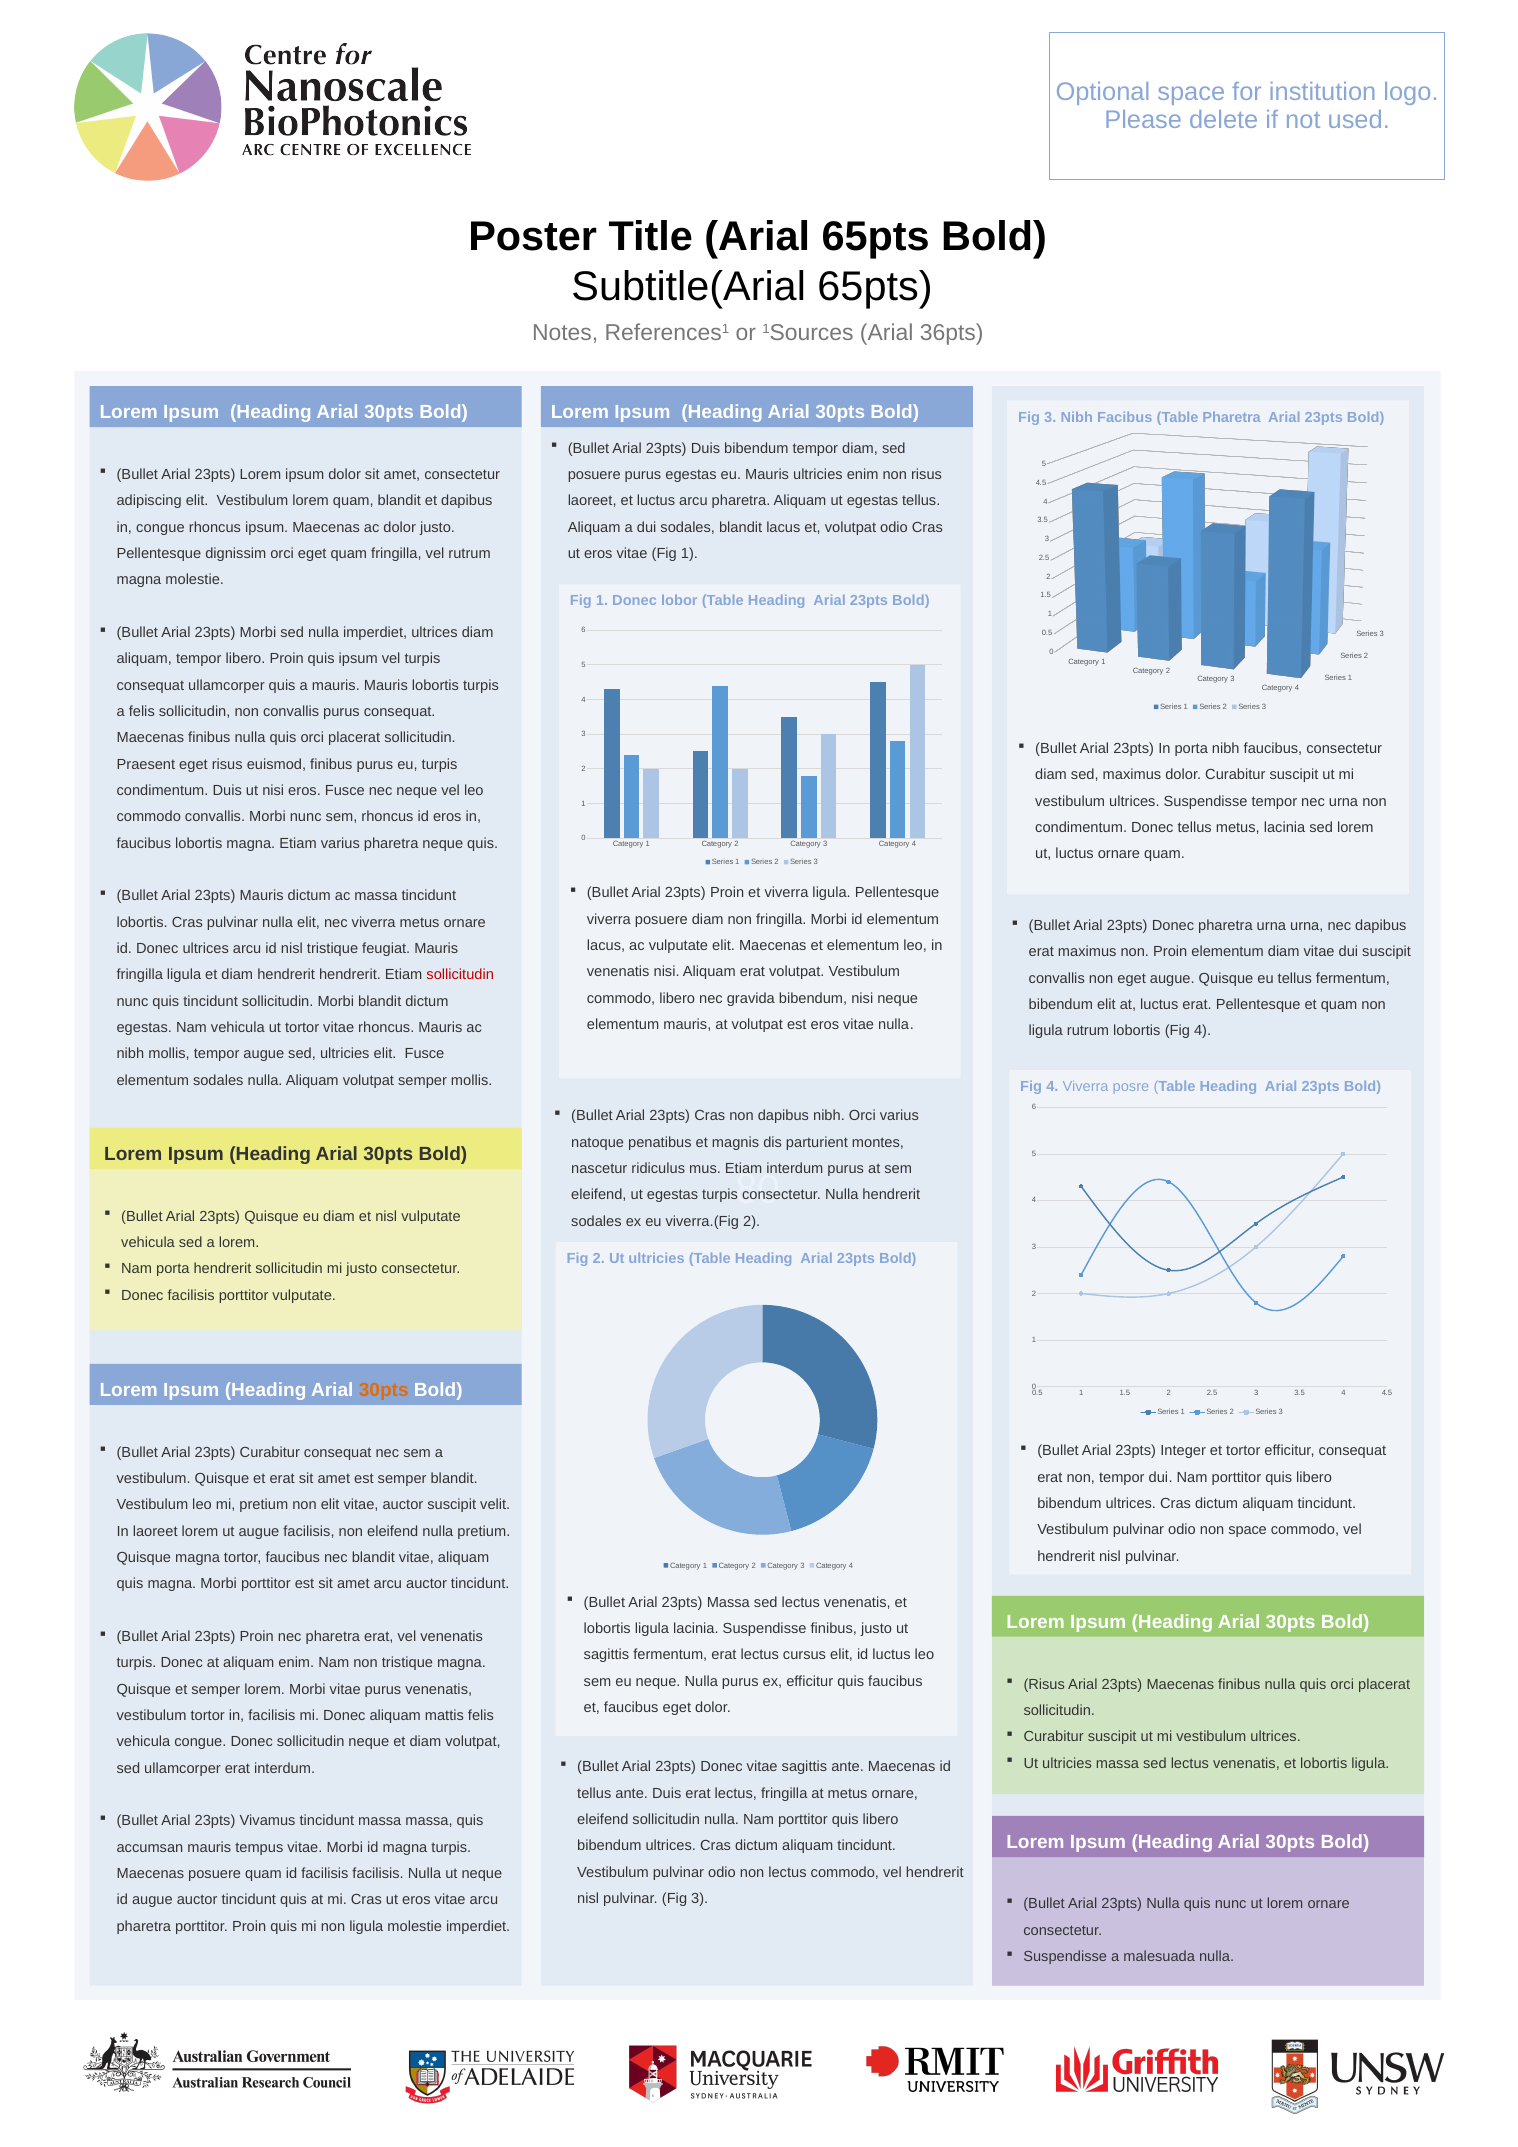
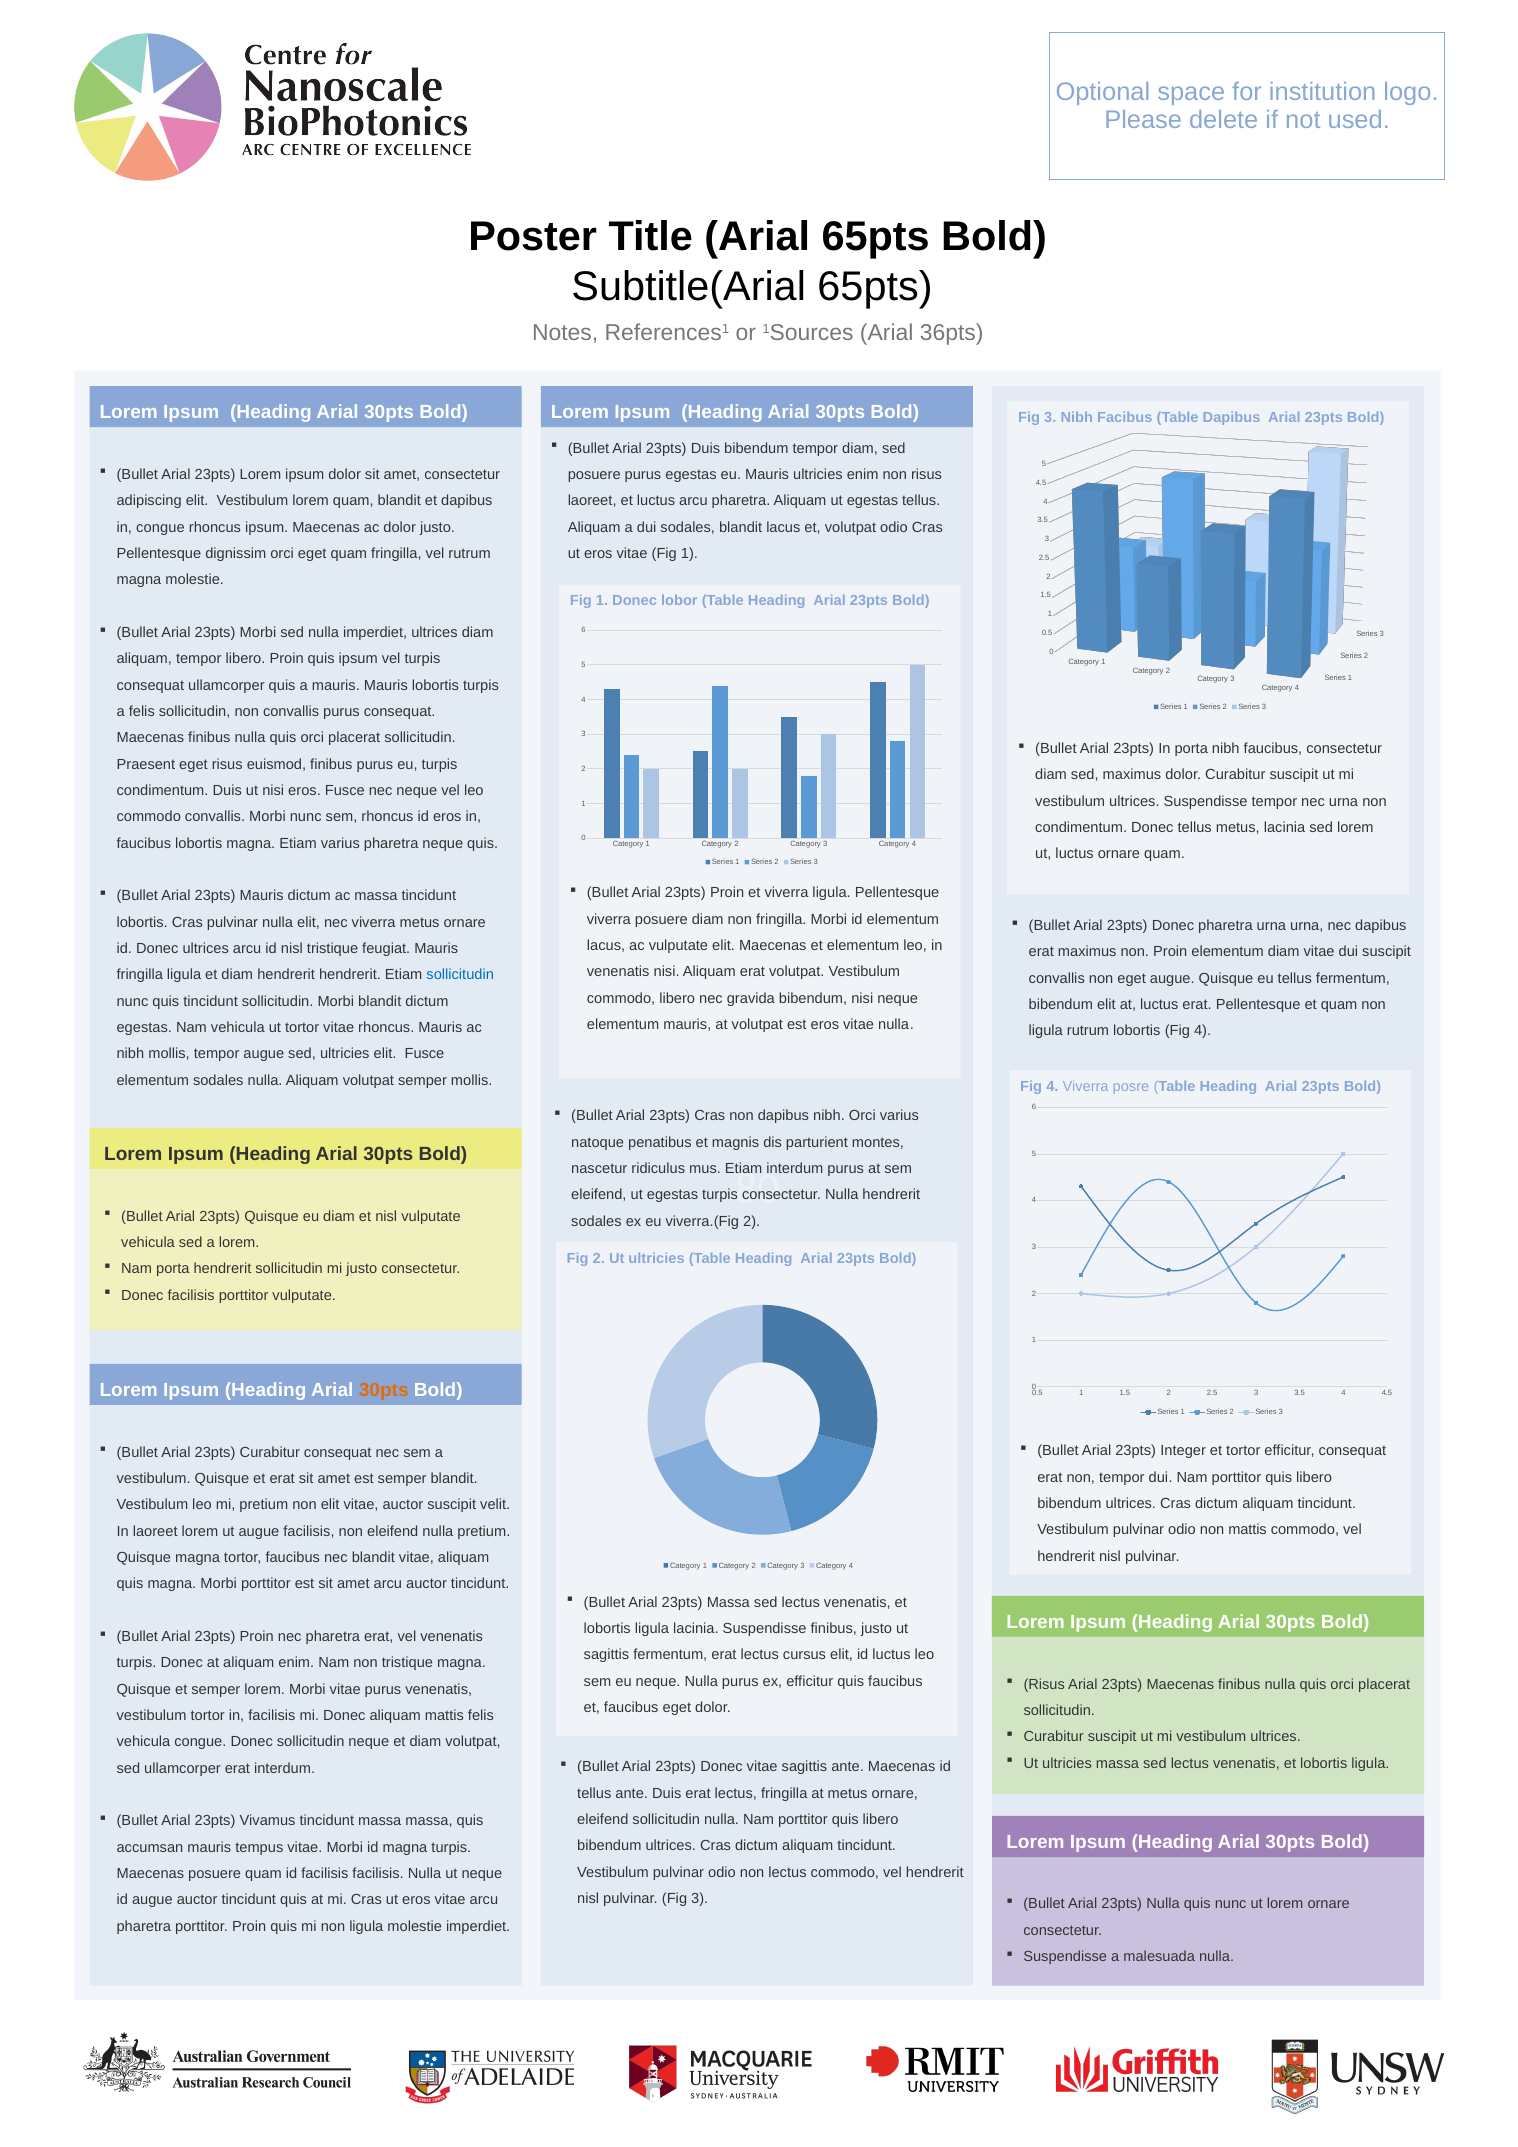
Table Pharetra: Pharetra -> Dapibus (1232, 417)
sollicitudin colour: red -> blue (460, 975)
non space: space -> mattis (1248, 1530)
